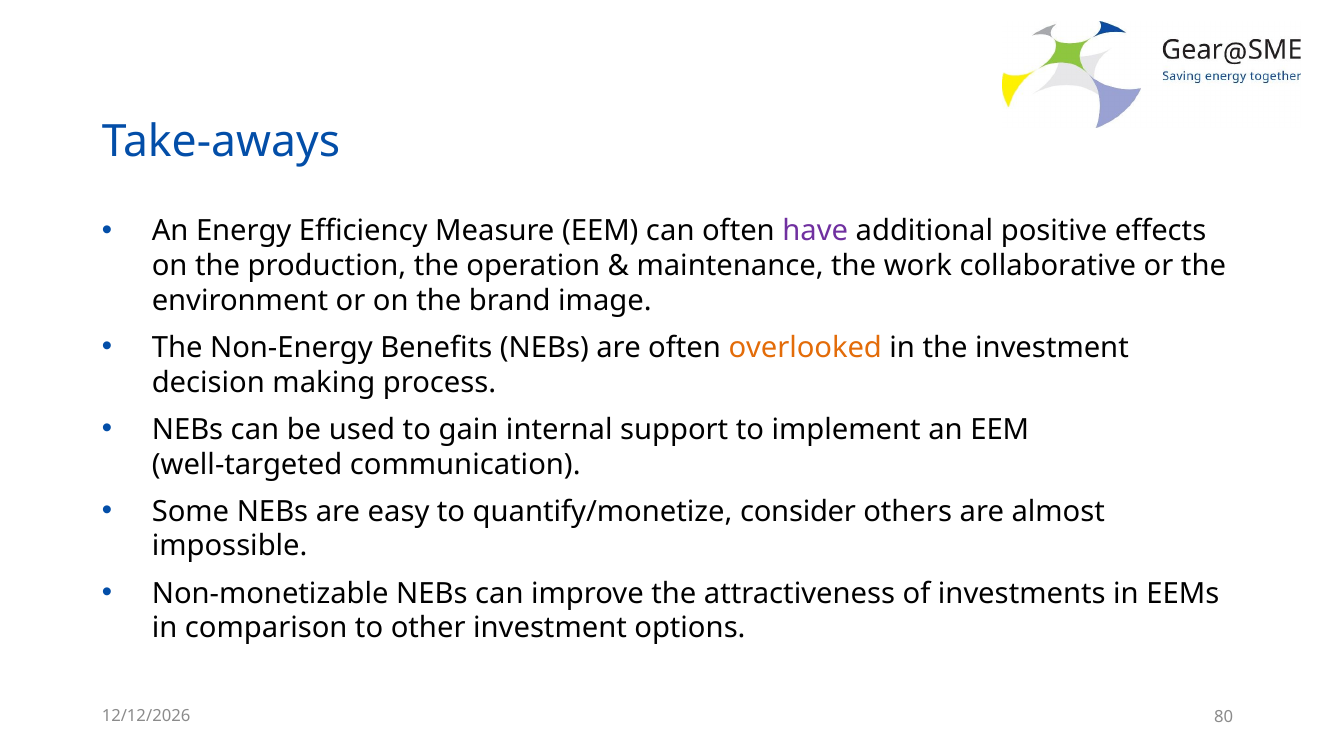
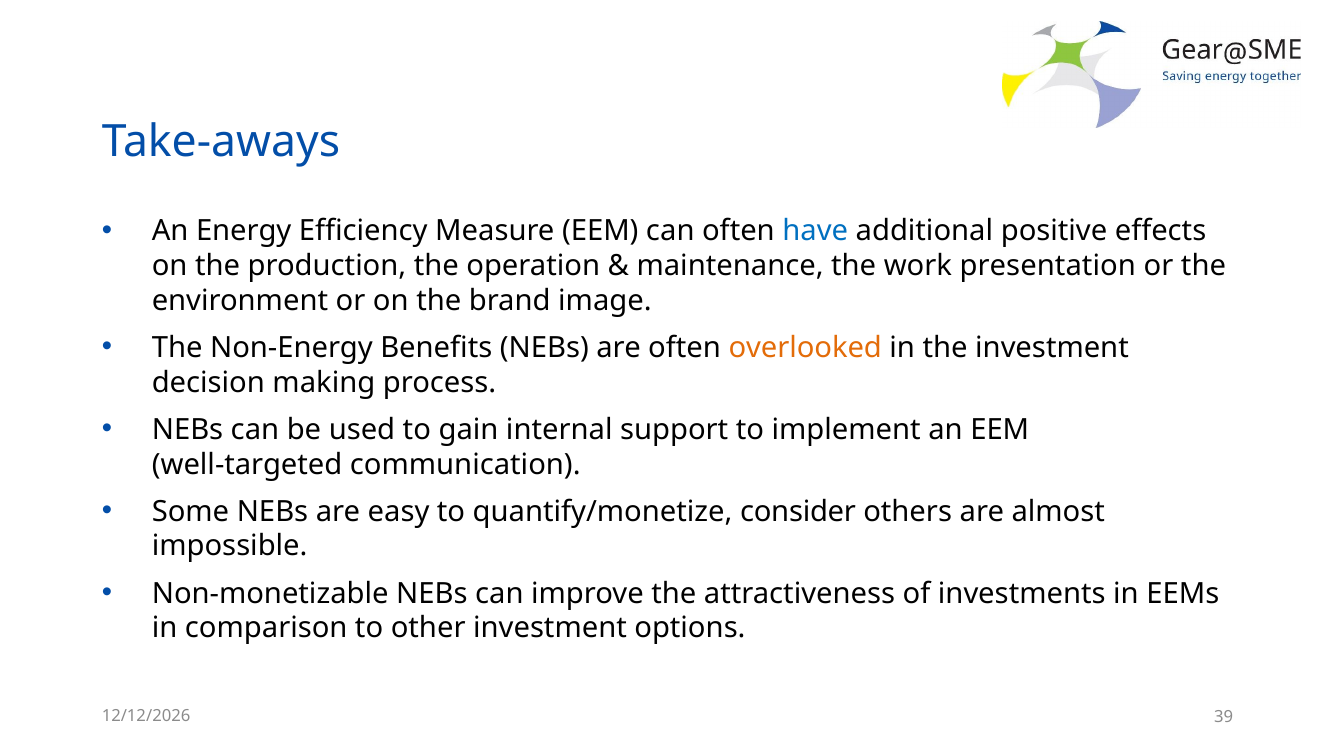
have colour: purple -> blue (815, 231)
collaborative: collaborative -> presentation (1048, 266)
80: 80 -> 39 (1224, 717)
